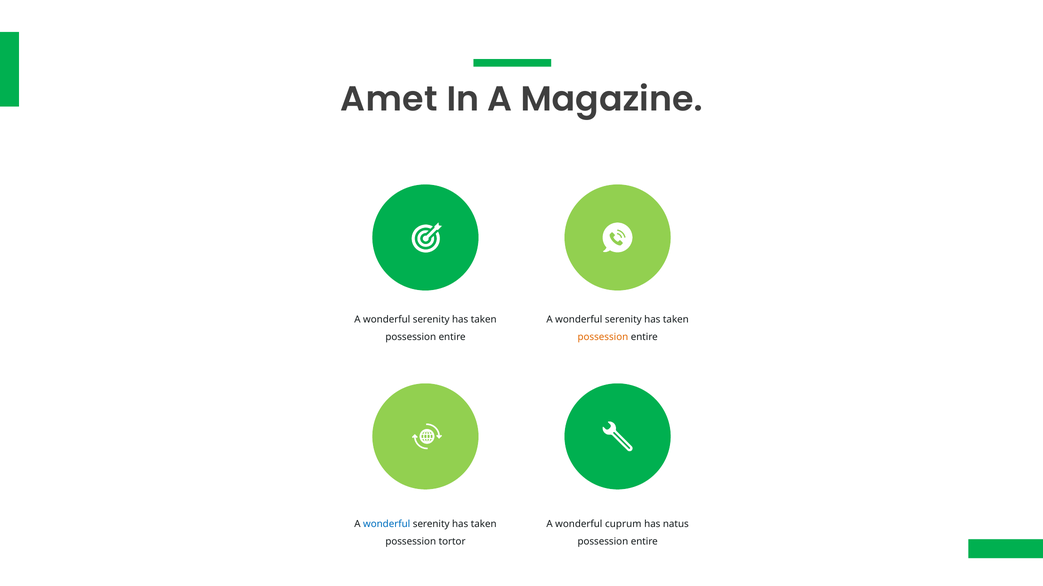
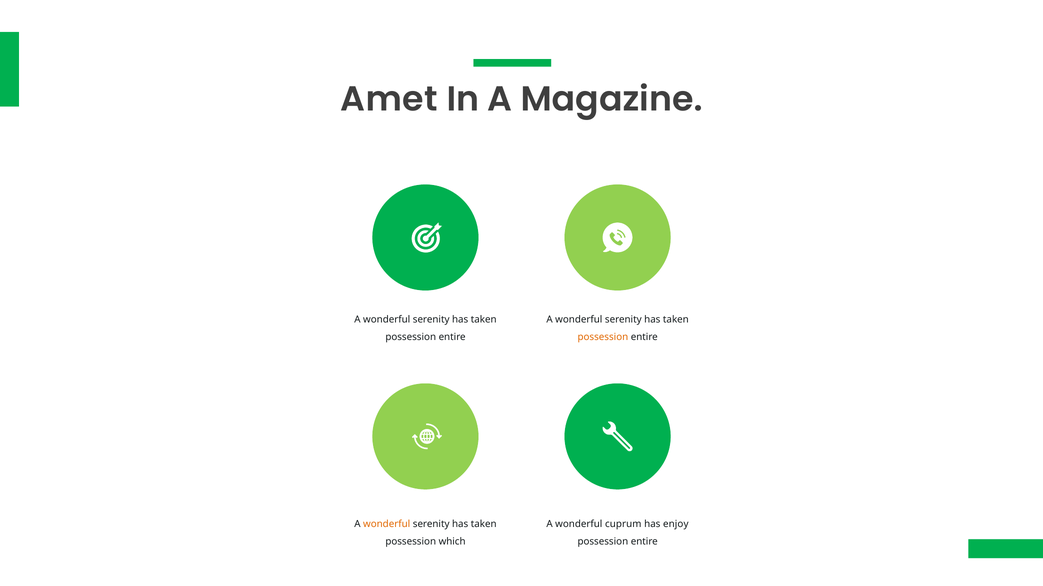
wonderful colour: blue -> orange (387, 525)
natus: natus -> enjoy (676, 525)
tortor: tortor -> which (452, 542)
